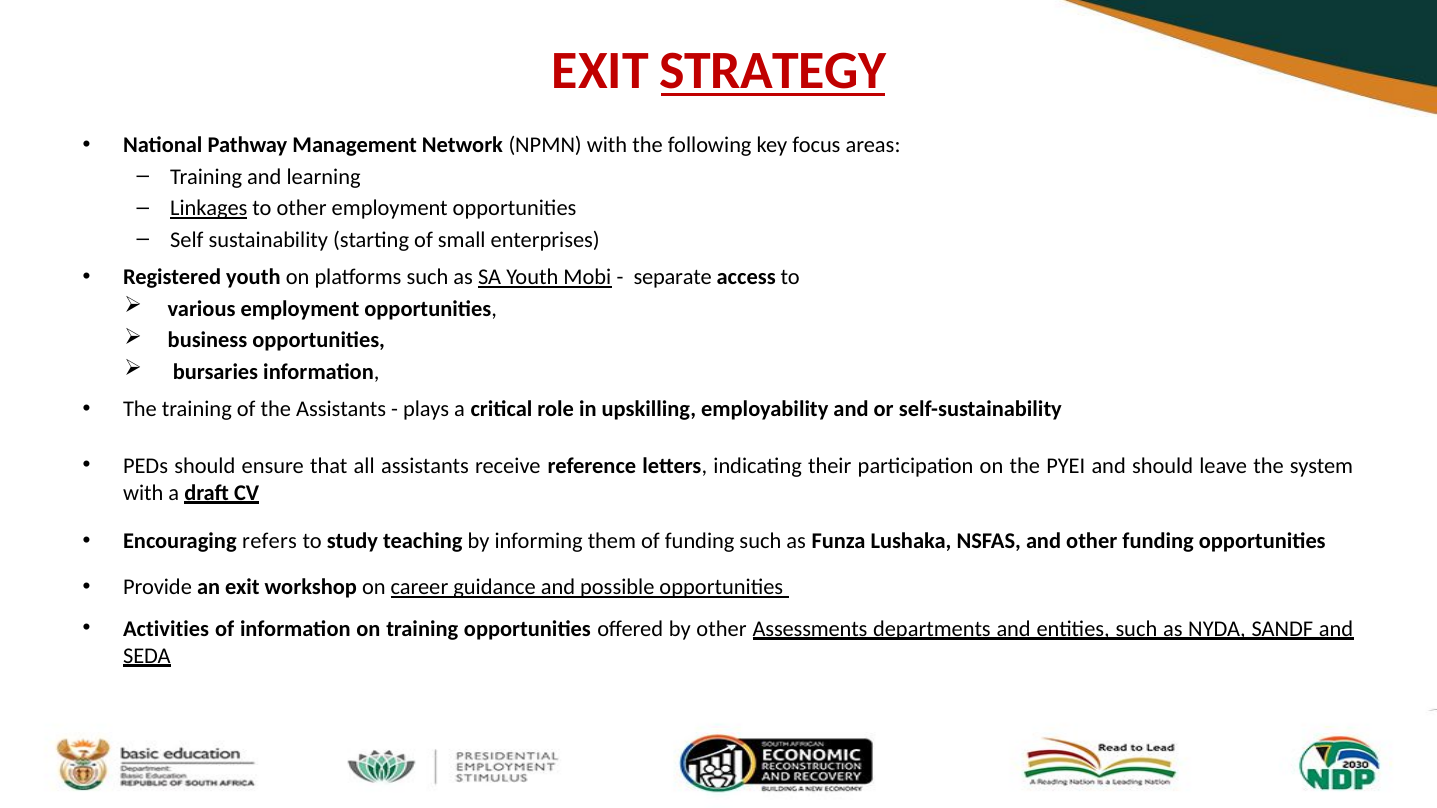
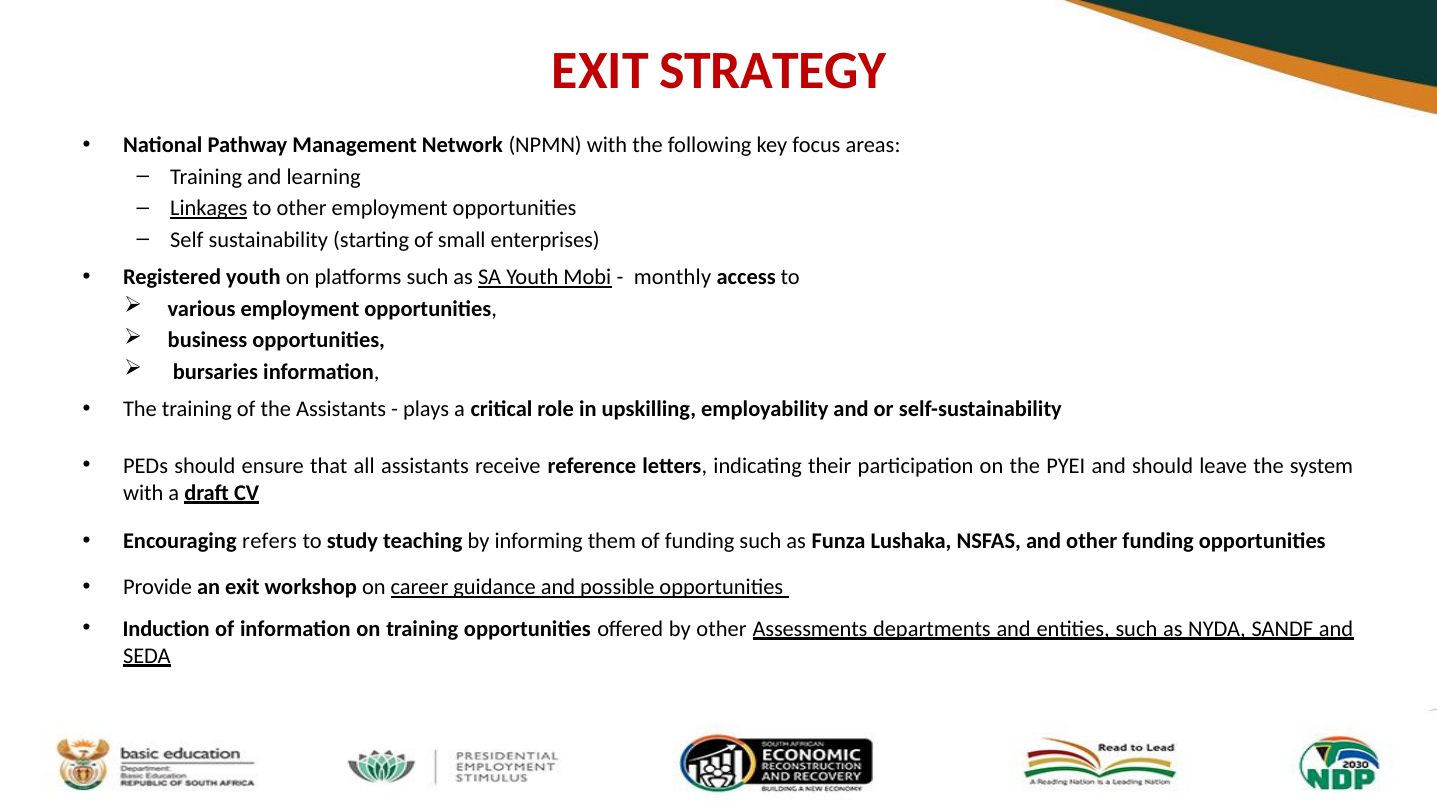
STRATEGY underline: present -> none (773, 71)
separate: separate -> monthly (672, 277)
Activities: Activities -> Induction (166, 629)
